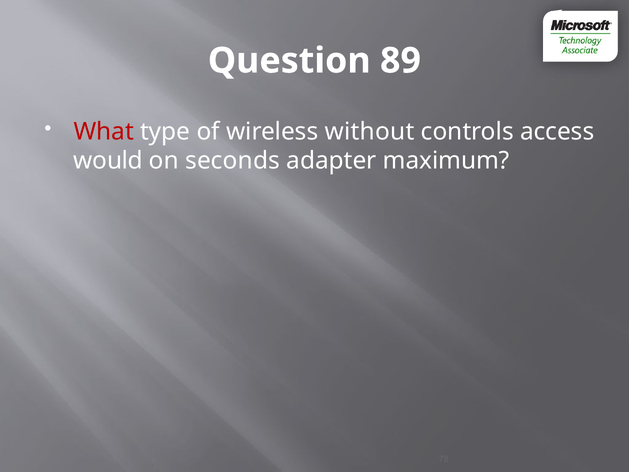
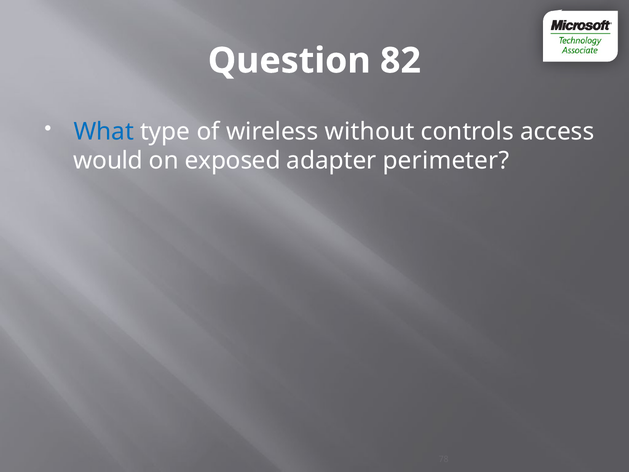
89: 89 -> 82 (400, 61)
What colour: red -> blue (104, 131)
seconds: seconds -> exposed (233, 161)
maximum: maximum -> perimeter (446, 161)
